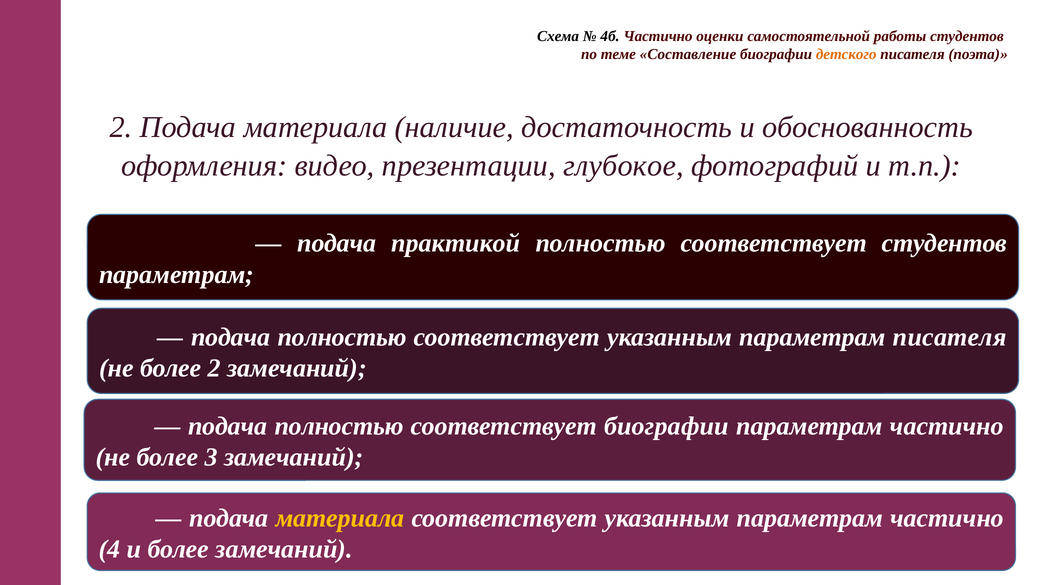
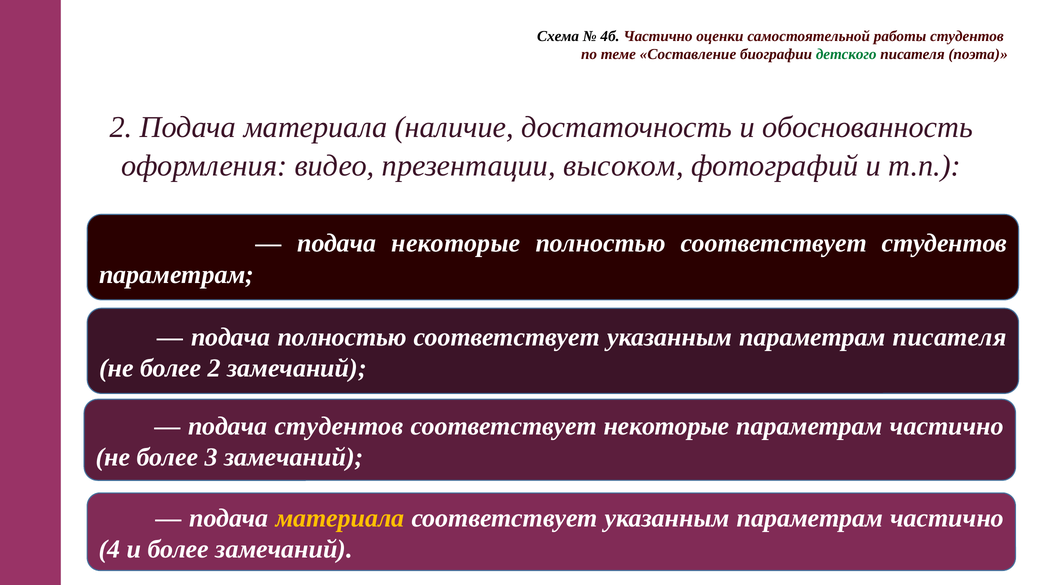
детского colour: orange -> green (846, 54)
глубокое: глубокое -> высоком (623, 166)
подача практикой: практикой -> некоторые (456, 243)
полностью: полностью -> студентов (339, 426)
соответствует биографии: биографии -> некоторые (667, 426)
